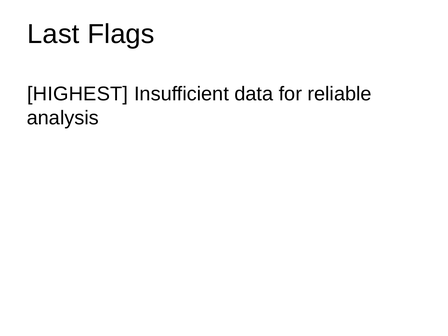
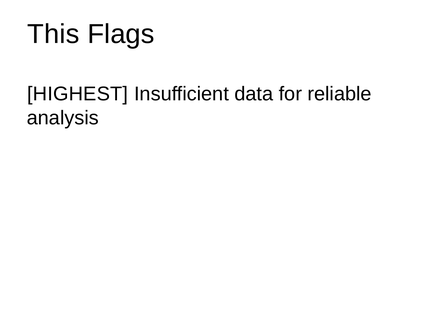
Last: Last -> This (53, 34)
